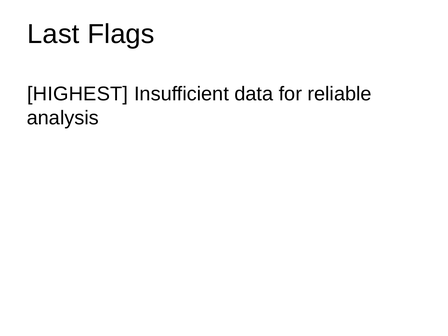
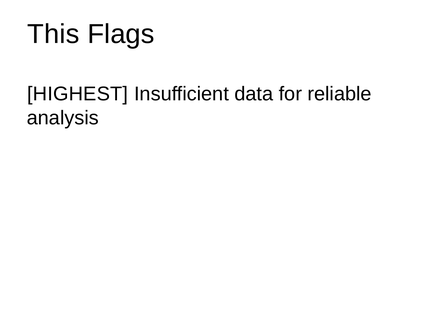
Last: Last -> This (53, 34)
